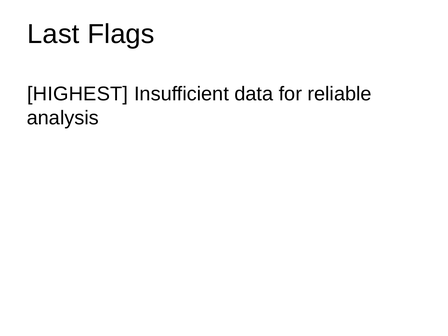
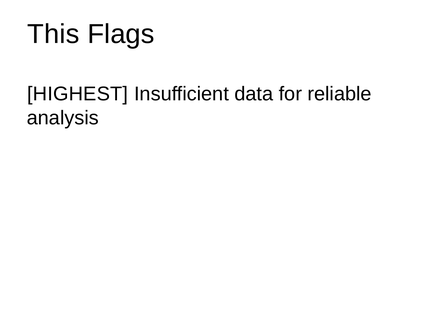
Last: Last -> This (53, 34)
